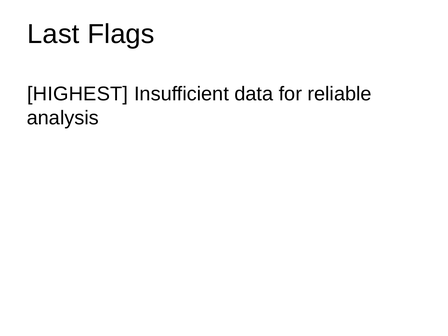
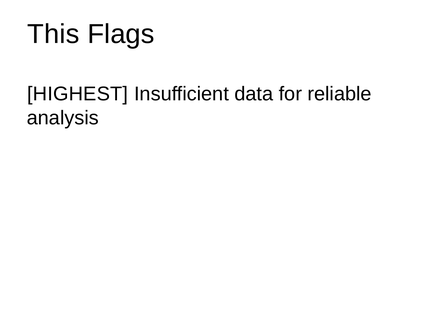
Last: Last -> This (53, 34)
